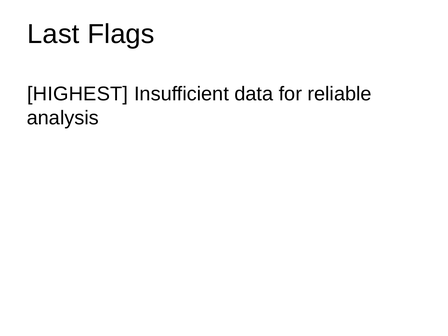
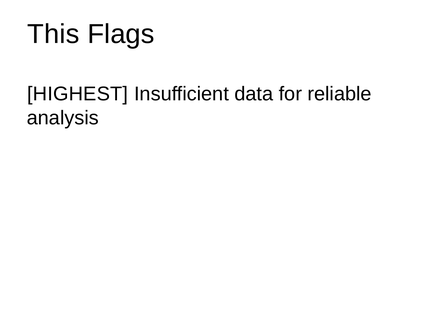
Last: Last -> This (53, 34)
